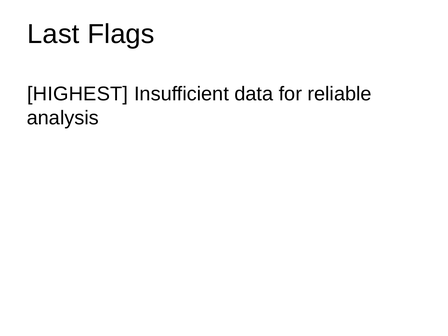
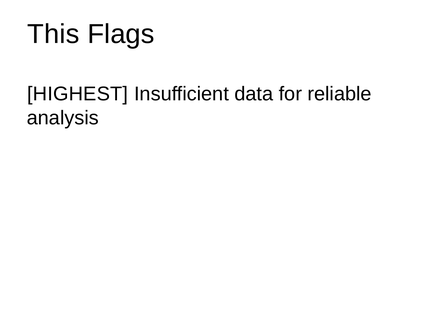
Last: Last -> This (53, 34)
